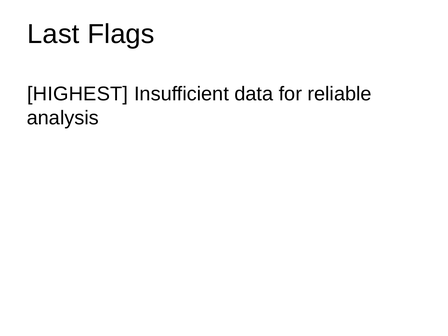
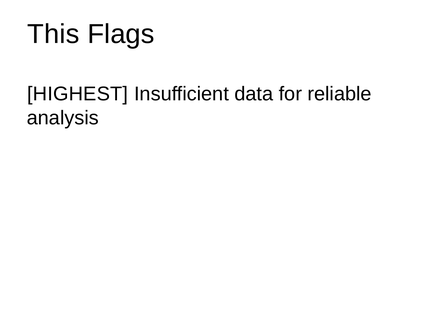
Last: Last -> This (53, 34)
